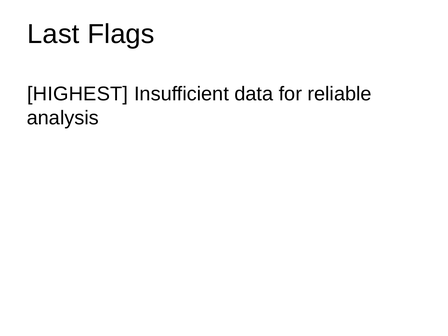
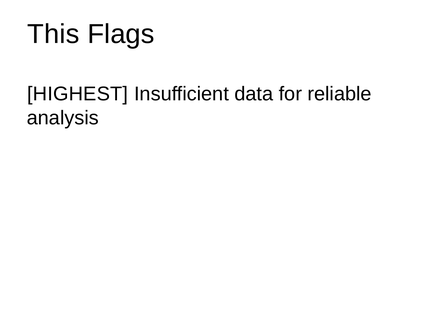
Last: Last -> This (53, 34)
